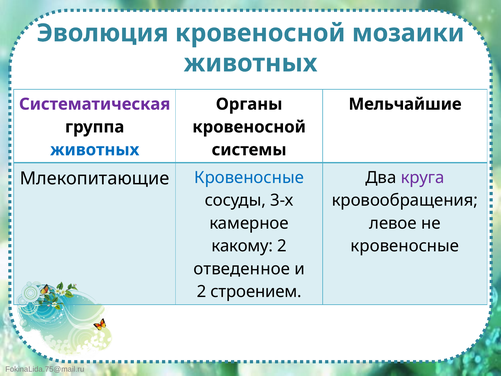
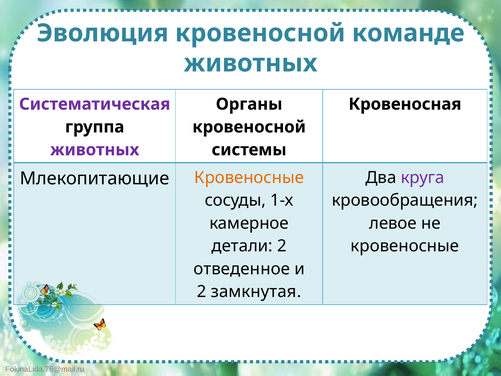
мозаики: мозаики -> команде (408, 33)
Мельчайшие: Мельчайшие -> Кровеносная (405, 104)
животных colour: blue -> purple (95, 150)
Кровеносные colour: blue -> orange (249, 178)
3-х: 3-х -> 1-х (282, 200)
какому: какому -> детали (242, 246)
строением: строением -> замкнутая (256, 292)
